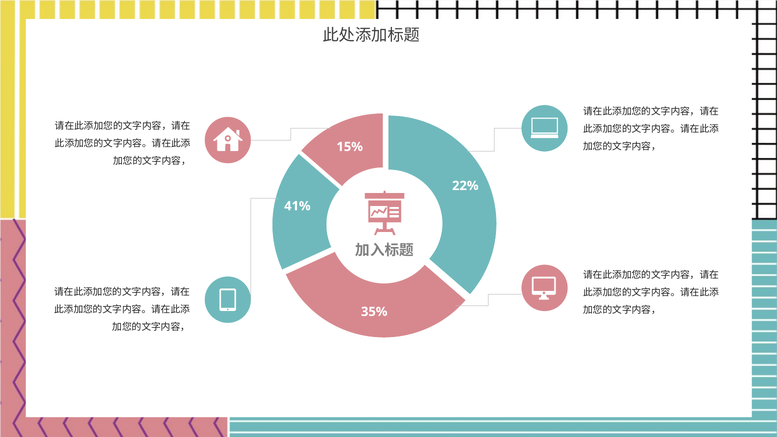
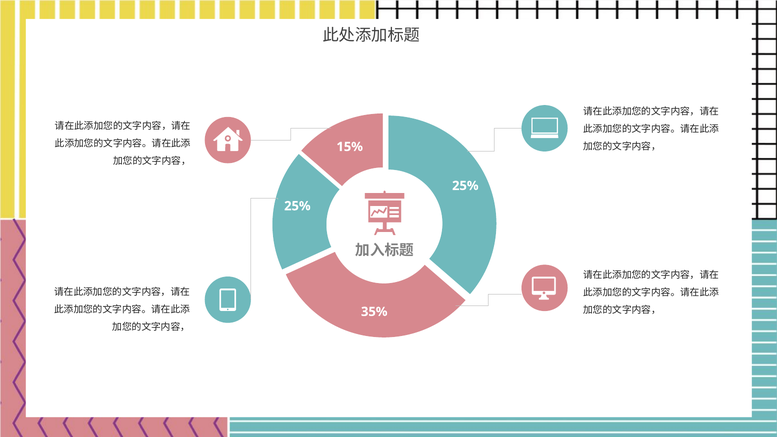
22%: 22% -> 25% (465, 186)
41%: 41% -> 25% (297, 206)
